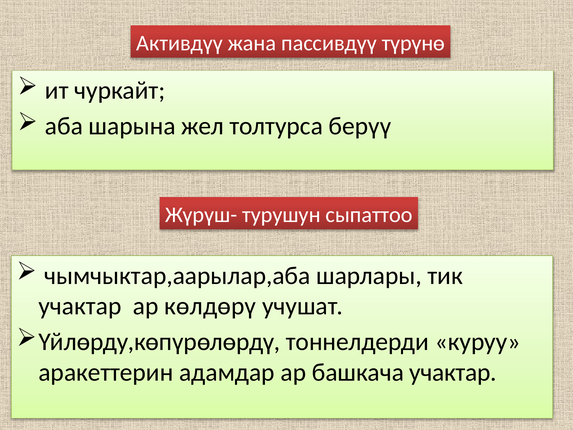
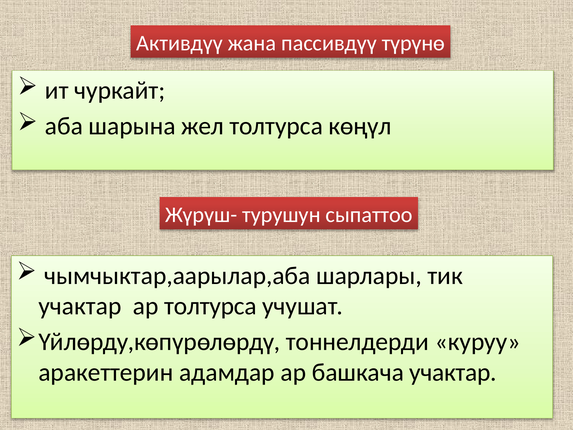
берүү: берүү -> көңүл (360, 126)
ар көлдөрү: көлдөрү -> толтурса (210, 306)
